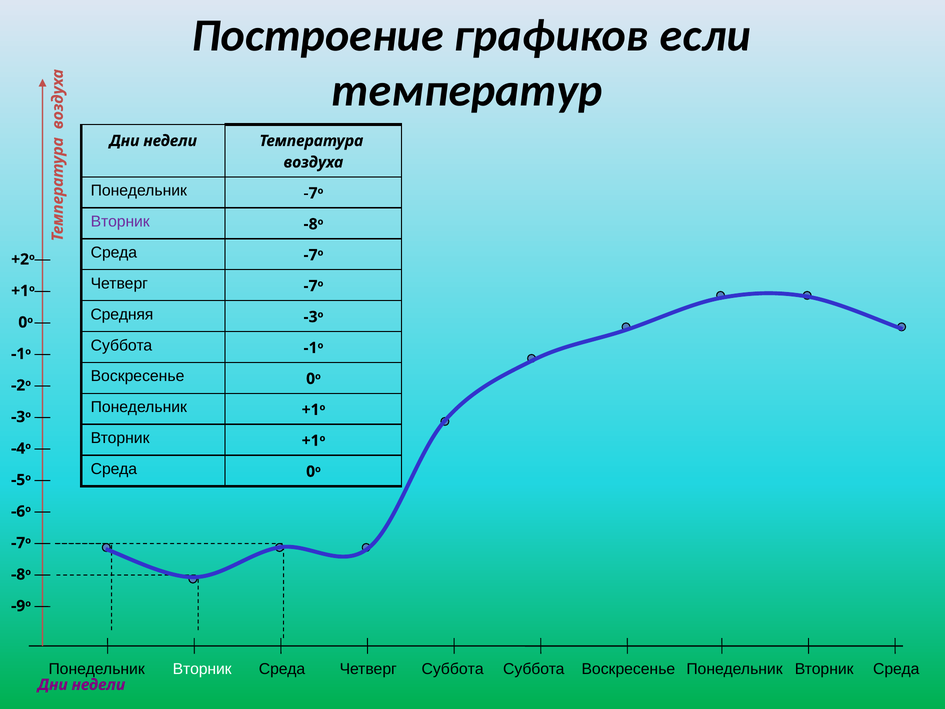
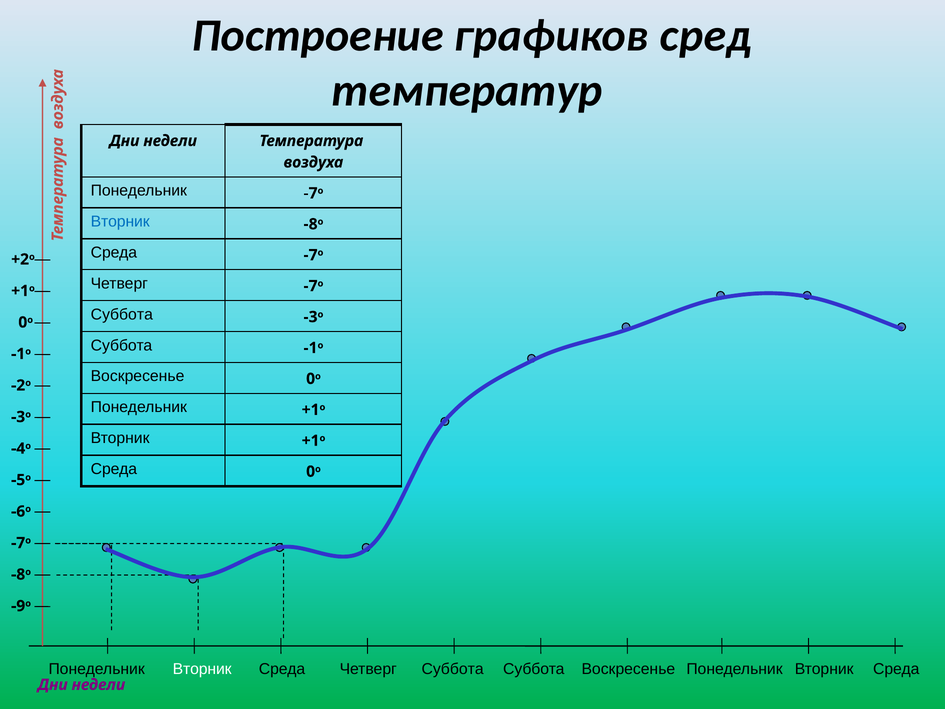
если: если -> сред (705, 35)
Вторник colour: purple -> blue (120, 222)
Средняя: Средняя -> Суббота (122, 314)
